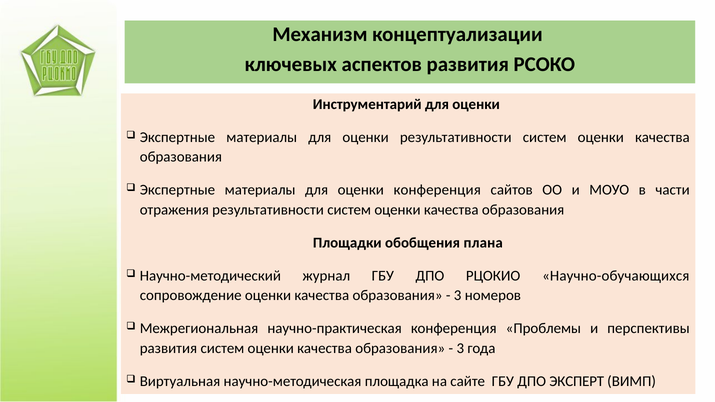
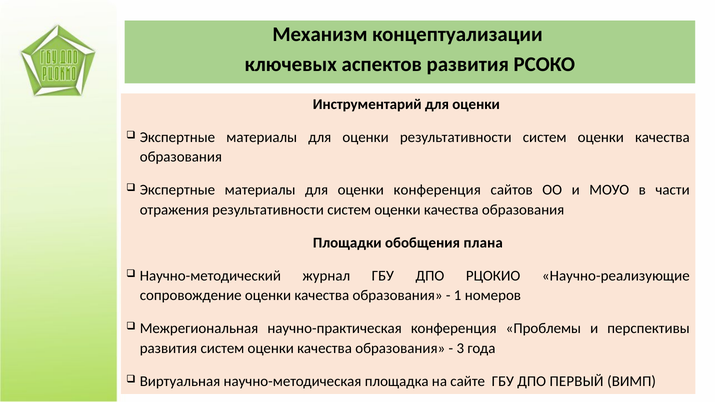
Научно-обучающихся: Научно-обучающихся -> Научно-реализующие (616, 276)
3: 3 -> 1 (458, 296)
ЭКСПЕРТ: ЭКСПЕРТ -> ПЕРВЫЙ (577, 381)
